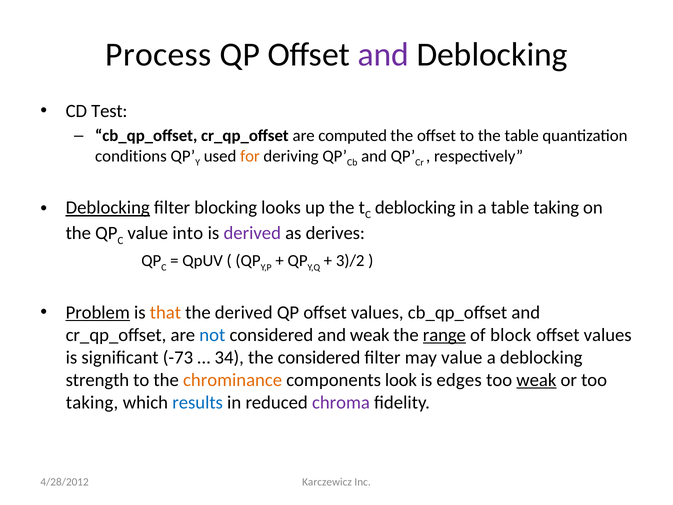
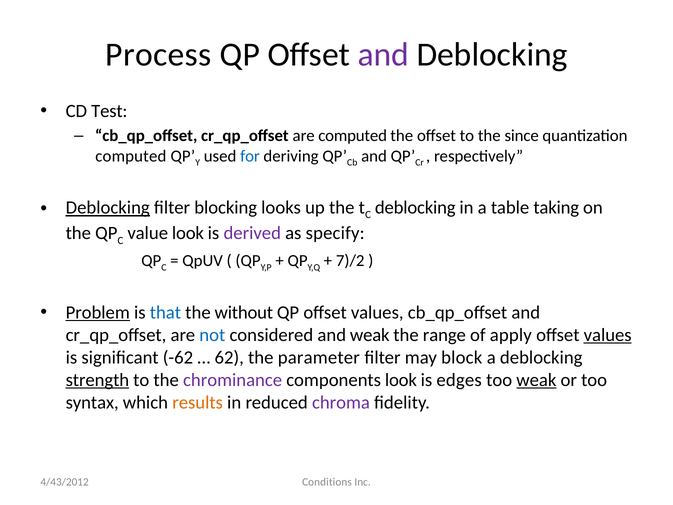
the table: table -> since (522, 136)
conditions: conditions -> computed (131, 156)
for colour: orange -> blue (250, 156)
value into: into -> look (188, 233)
derives: derives -> specify (335, 233)
3)/2: 3)/2 -> 7)/2 (350, 261)
that colour: orange -> blue (165, 312)
the derived: derived -> without (244, 312)
range underline: present -> none (444, 335)
block: block -> apply (511, 335)
values underline: none -> present (608, 335)
-73: -73 -> -62 (178, 357)
34: 34 -> 62 (229, 357)
the considered: considered -> parameter (319, 357)
may value: value -> block (462, 357)
strength underline: none -> present (97, 380)
chrominance colour: orange -> purple (233, 380)
taking: taking -> syntax (92, 402)
results colour: blue -> orange (198, 402)
Karczewicz: Karczewicz -> Conditions (327, 482)
4/28/2012: 4/28/2012 -> 4/43/2012 (65, 482)
